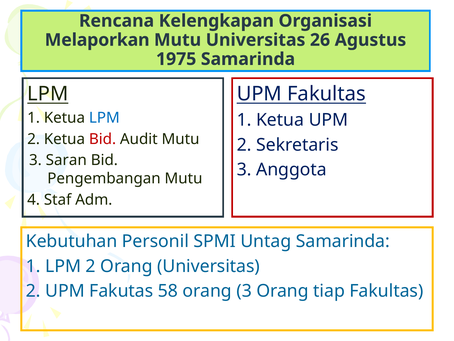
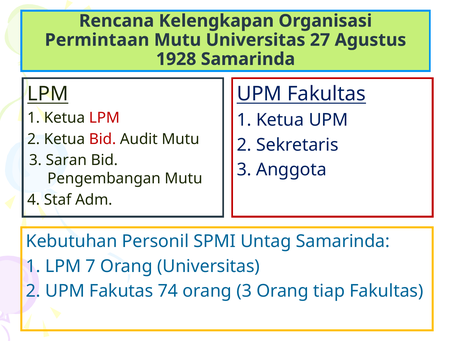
Melaporkan: Melaporkan -> Permintaan (97, 40)
26: 26 -> 27 (320, 40)
1975: 1975 -> 1928 (176, 59)
LPM colour: blue -> red (104, 118)
1 LPM 2: 2 -> 7 (91, 266)
58: 58 -> 74 (168, 291)
